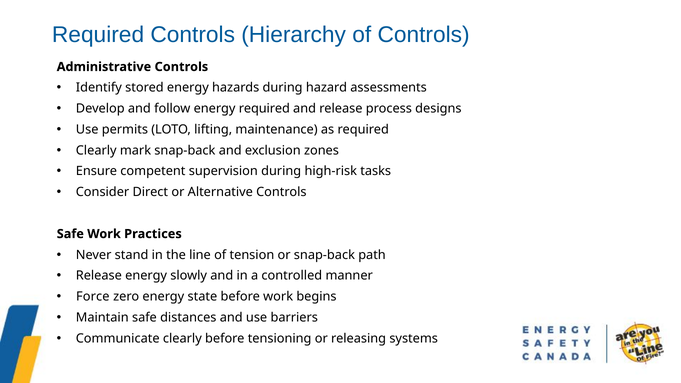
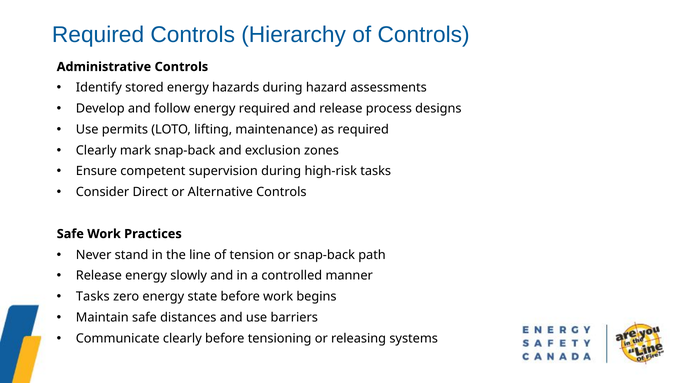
Force: Force -> Tasks (93, 297)
